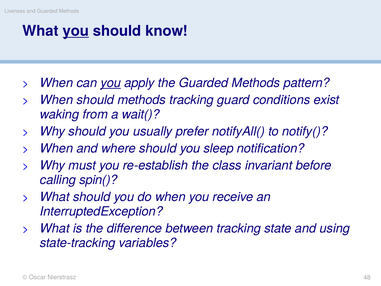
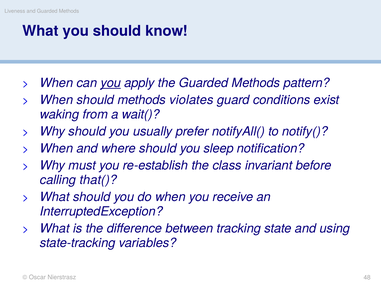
you underline: present -> none (76, 31)
methods tracking: tracking -> violates (191, 100)
spin(: spin( -> that( (98, 180)
